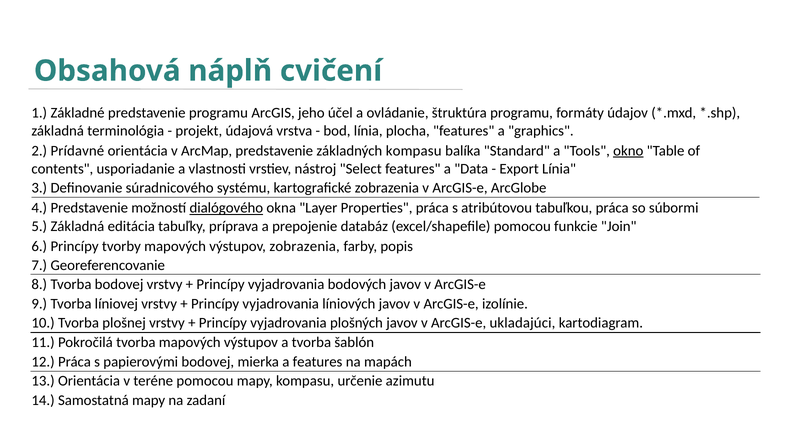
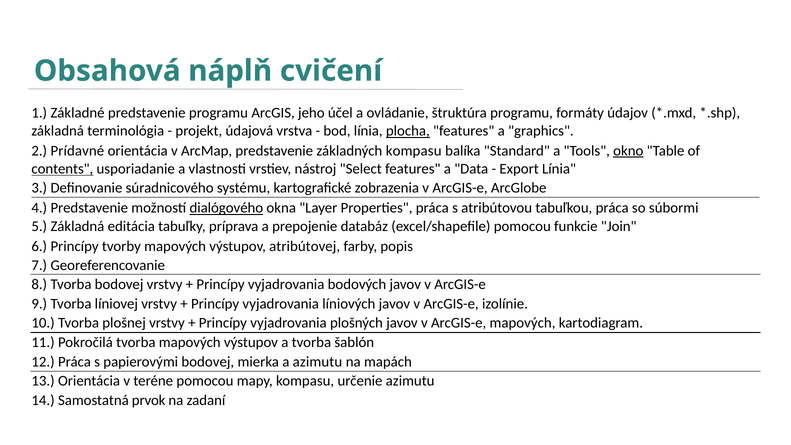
plocha underline: none -> present (408, 131)
contents underline: none -> present (62, 169)
výstupov zobrazenia: zobrazenia -> atribútovej (305, 246)
ArcGIS-e ukladajúci: ukladajúci -> mapových (522, 323)
a features: features -> azimutu (317, 362)
Samostatná mapy: mapy -> prvok (149, 400)
